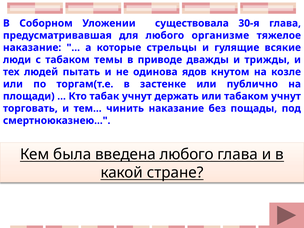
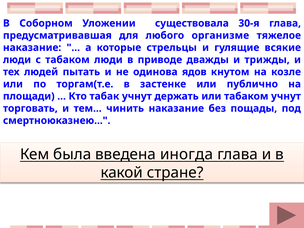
табаком темы: темы -> люди (108, 60)
введена любого: любого -> иногда (187, 154)
